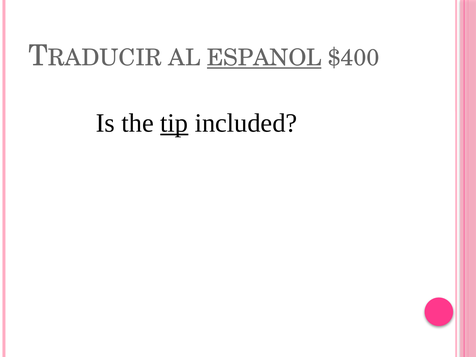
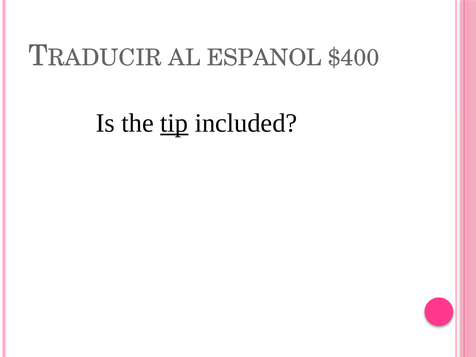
ESPANOL underline: present -> none (264, 58)
